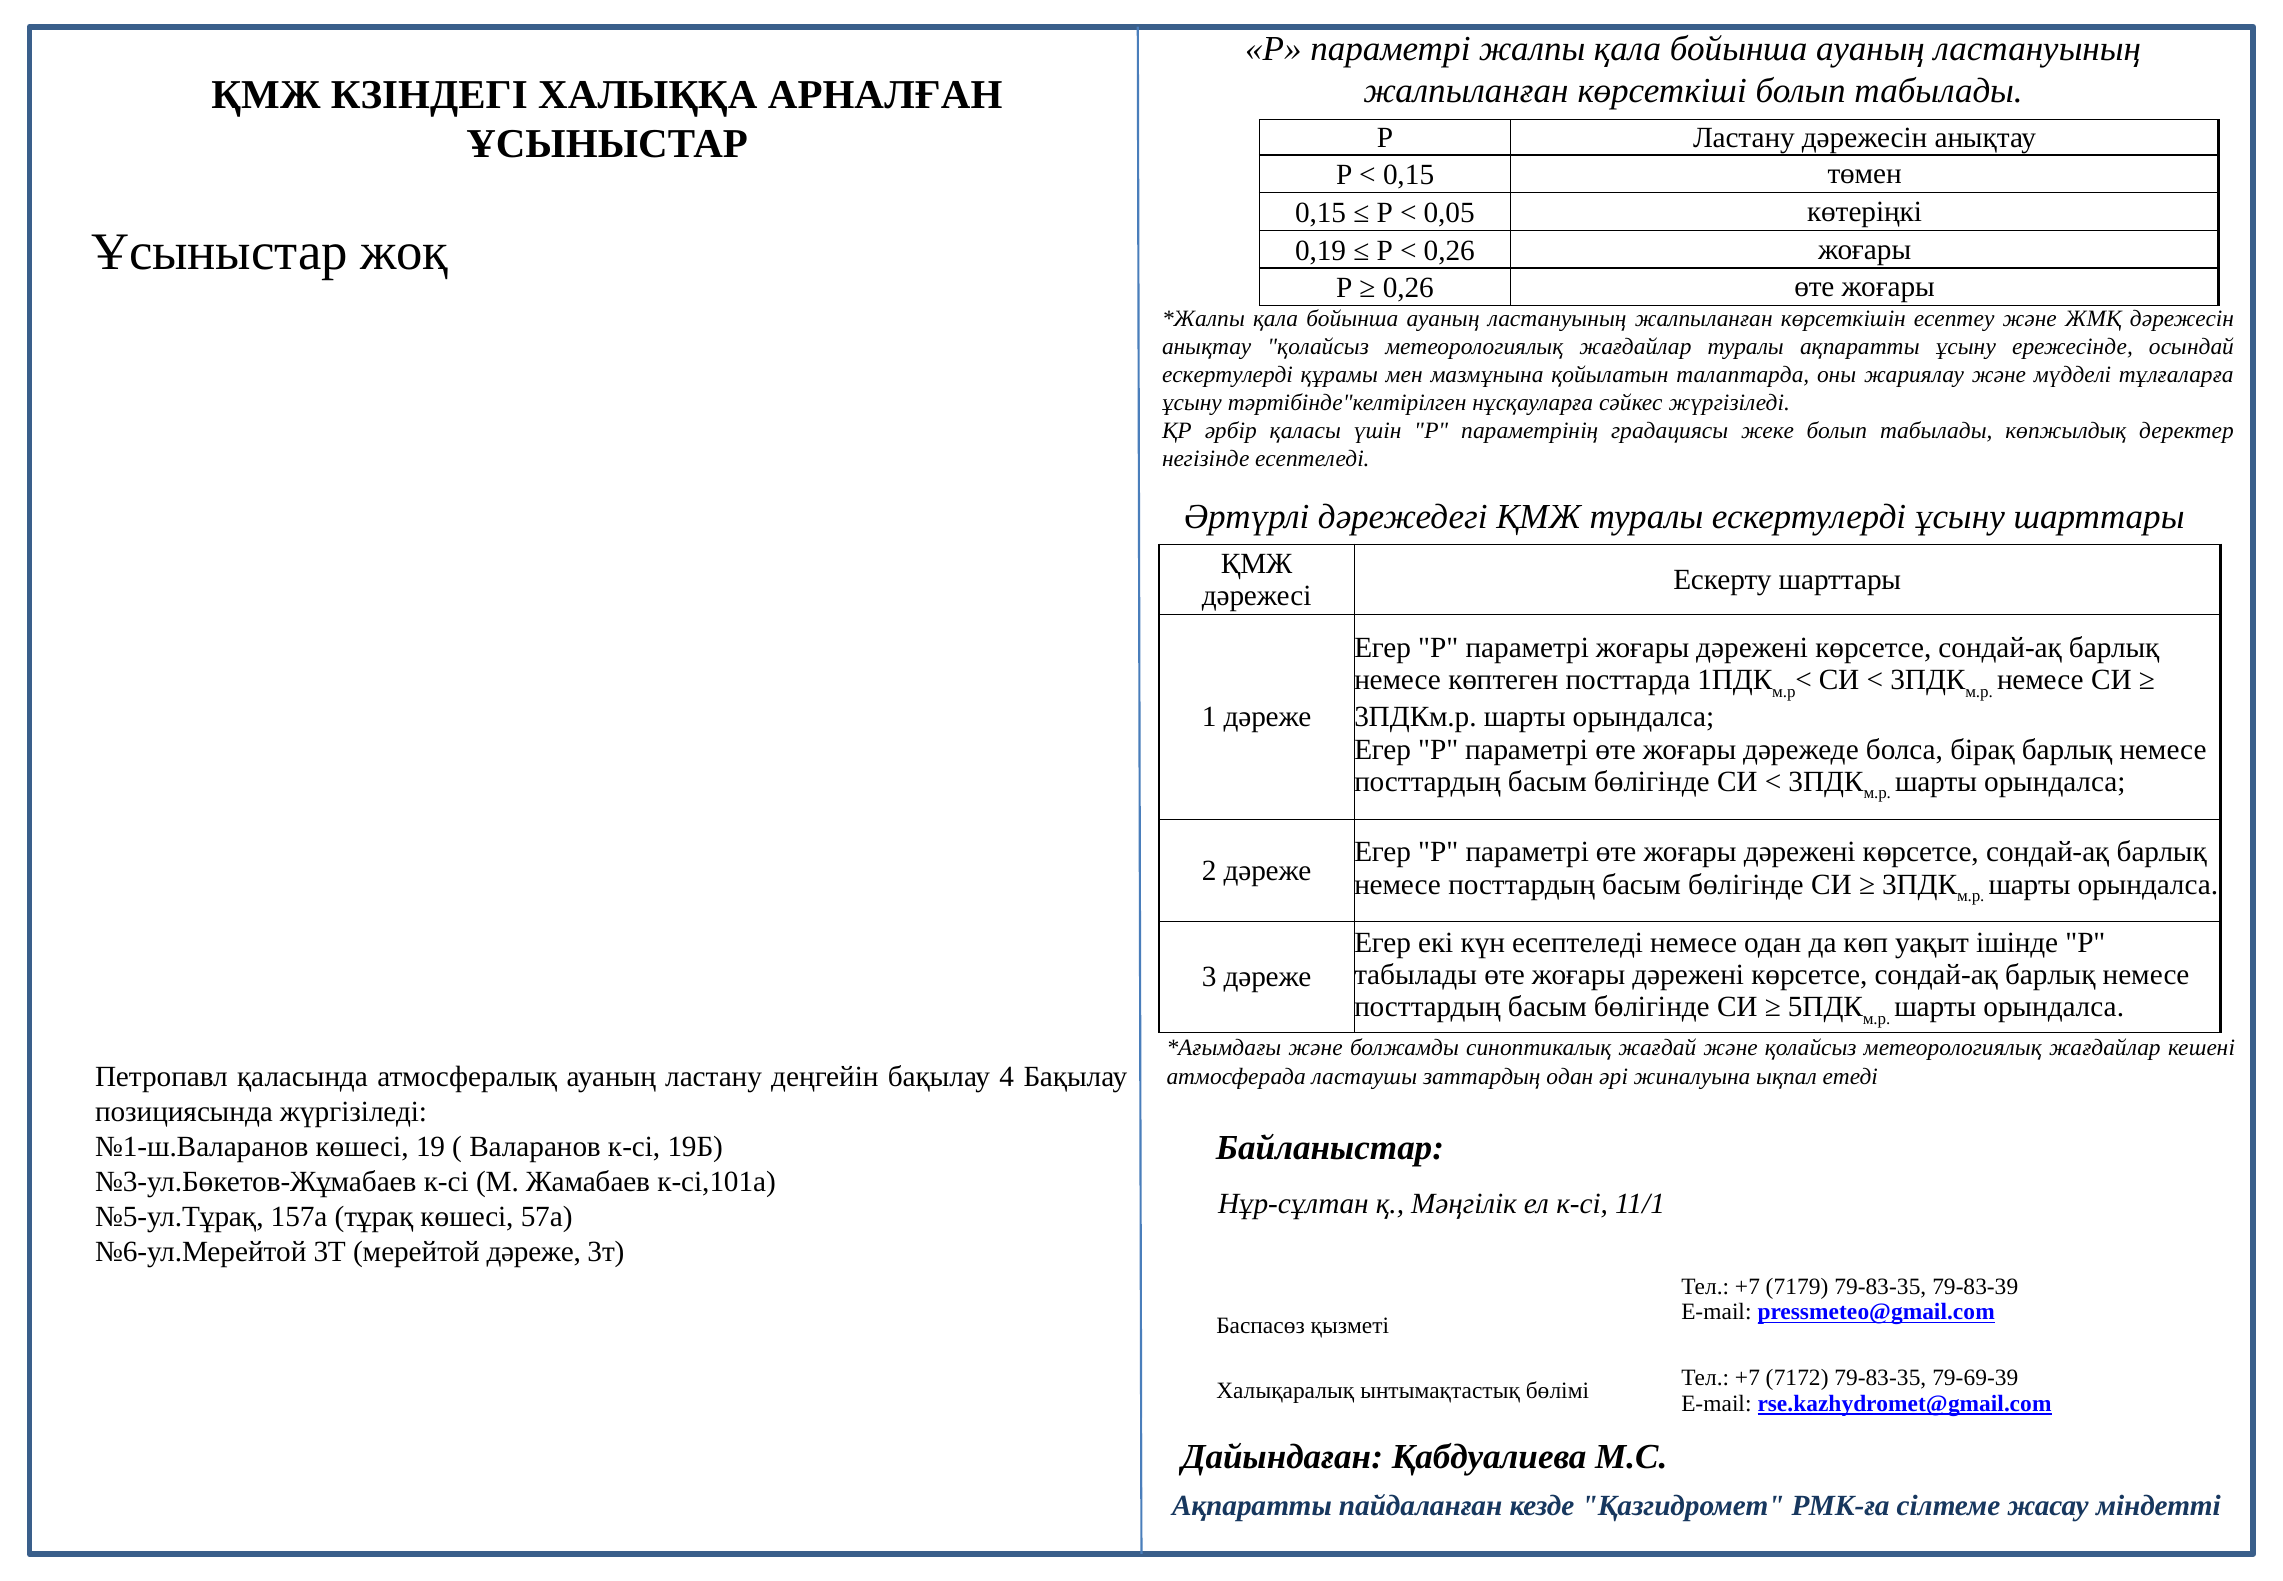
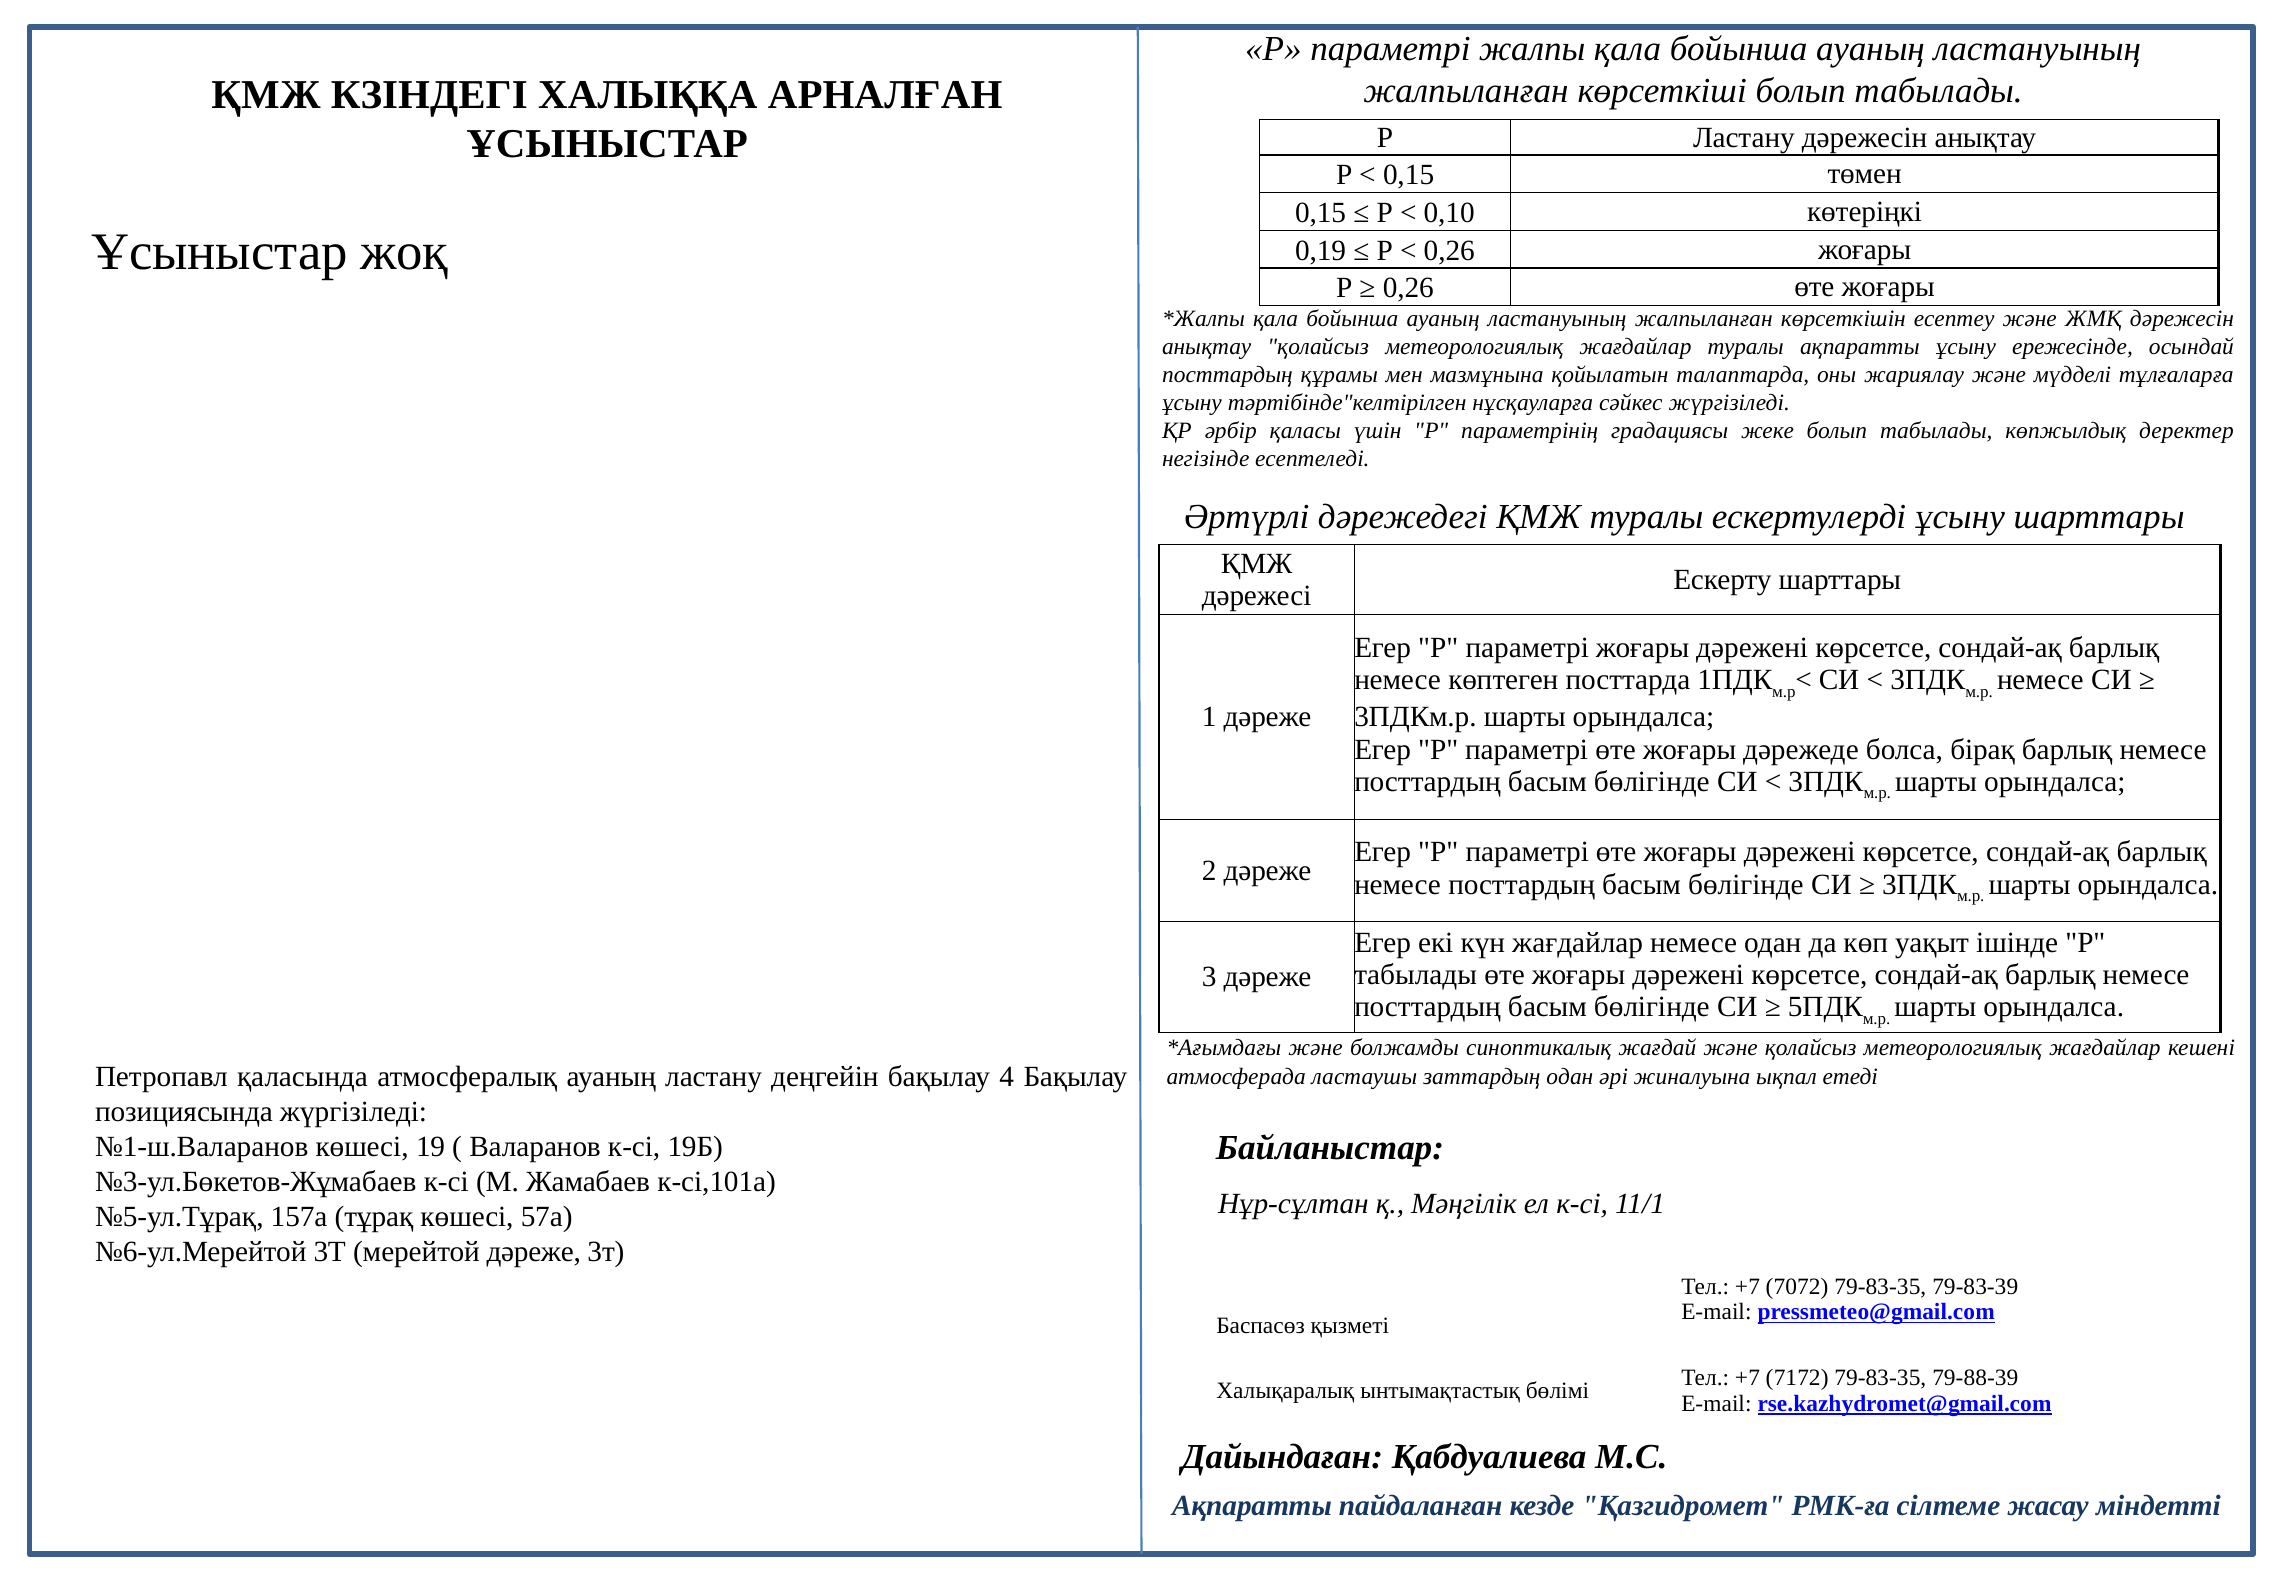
0,05: 0,05 -> 0,10 (1449, 213)
ескертулерді: ескертулерді -> посттардың (1227, 375)
күн есептеледі: есептеледі -> жағдайлар (1578, 942)
7179: 7179 -> 7072 (1797, 1286)
79-69-39: 79-69-39 -> 79-88-39 (1975, 1377)
